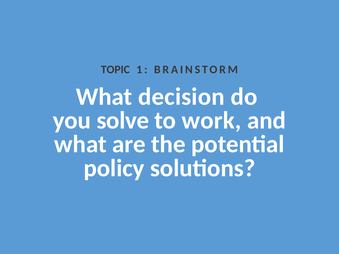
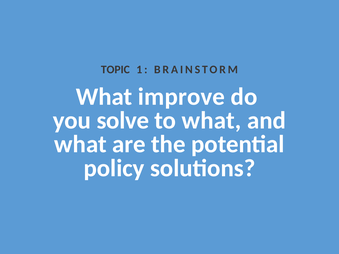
decision: decision -> improve (181, 97)
to work: work -> what (211, 121)
